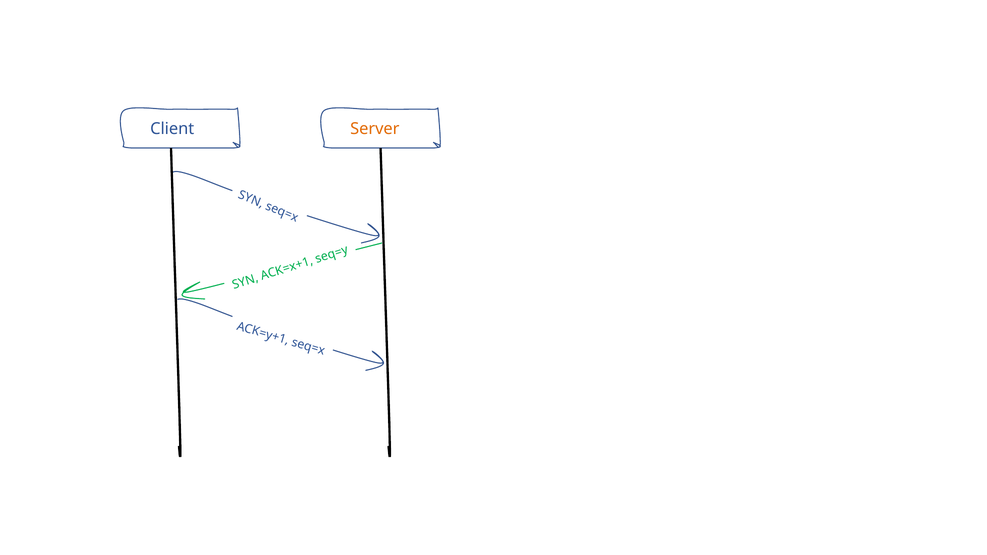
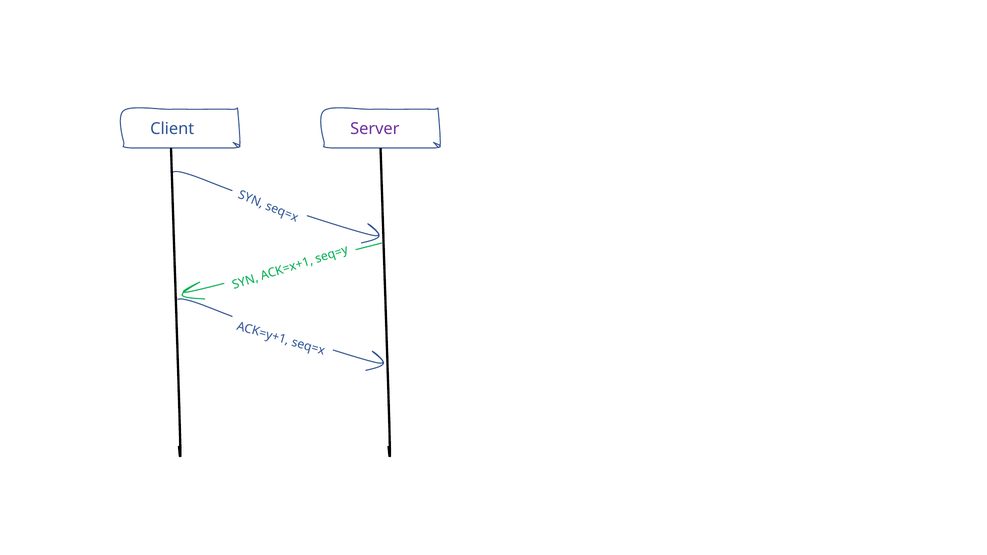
Server colour: orange -> purple (375, 129)
